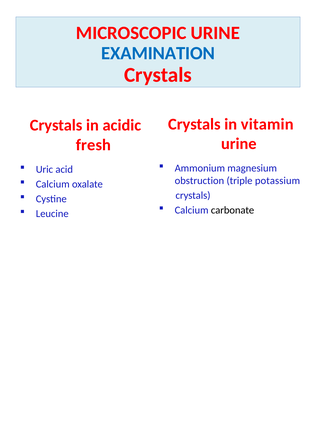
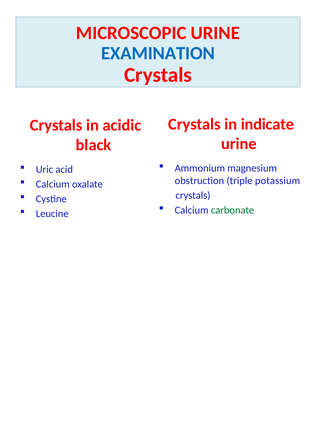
vitamin: vitamin -> indicate (267, 124)
fresh: fresh -> black (94, 145)
carbonate colour: black -> green (233, 210)
